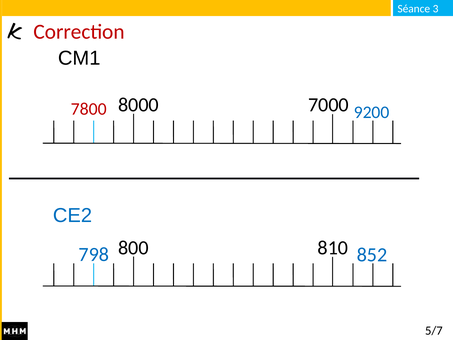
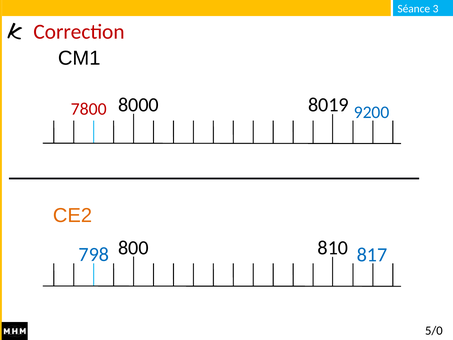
7000: 7000 -> 8019 (328, 105)
CE2 colour: blue -> orange (72, 215)
852: 852 -> 817 (372, 255)
5/7: 5/7 -> 5/0 (434, 330)
